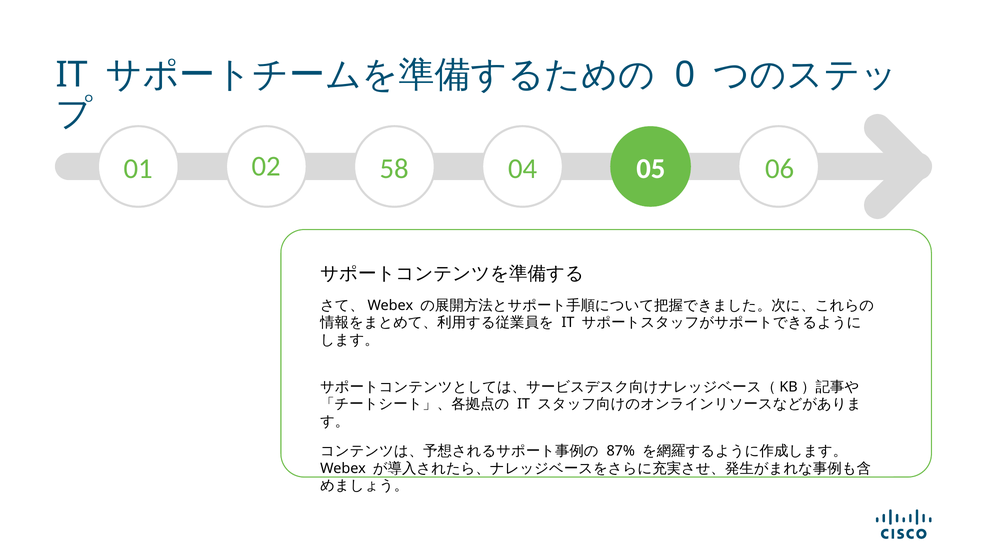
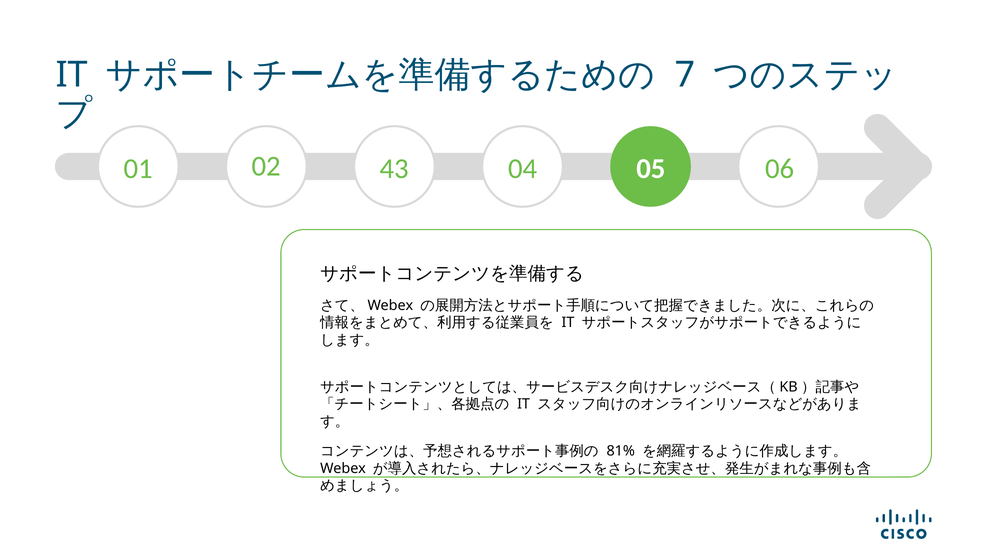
0: 0 -> 7 (685, 75)
58: 58 -> 43 (394, 169)
87%: 87% -> 81% (621, 451)
